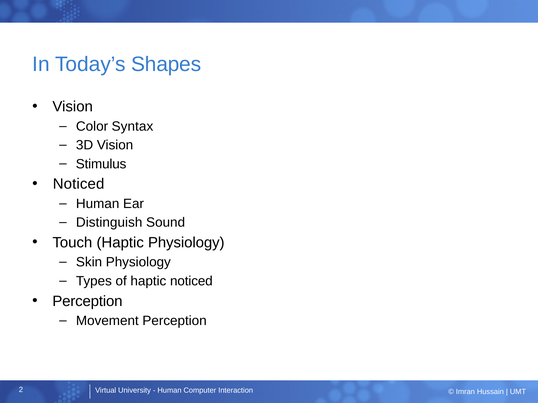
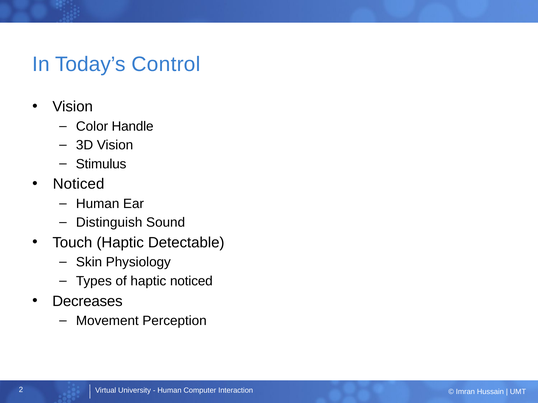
Shapes: Shapes -> Control (166, 64)
Syntax: Syntax -> Handle (133, 126)
Haptic Physiology: Physiology -> Detectable (186, 243)
Perception: Perception -> Decreases (87, 301)
